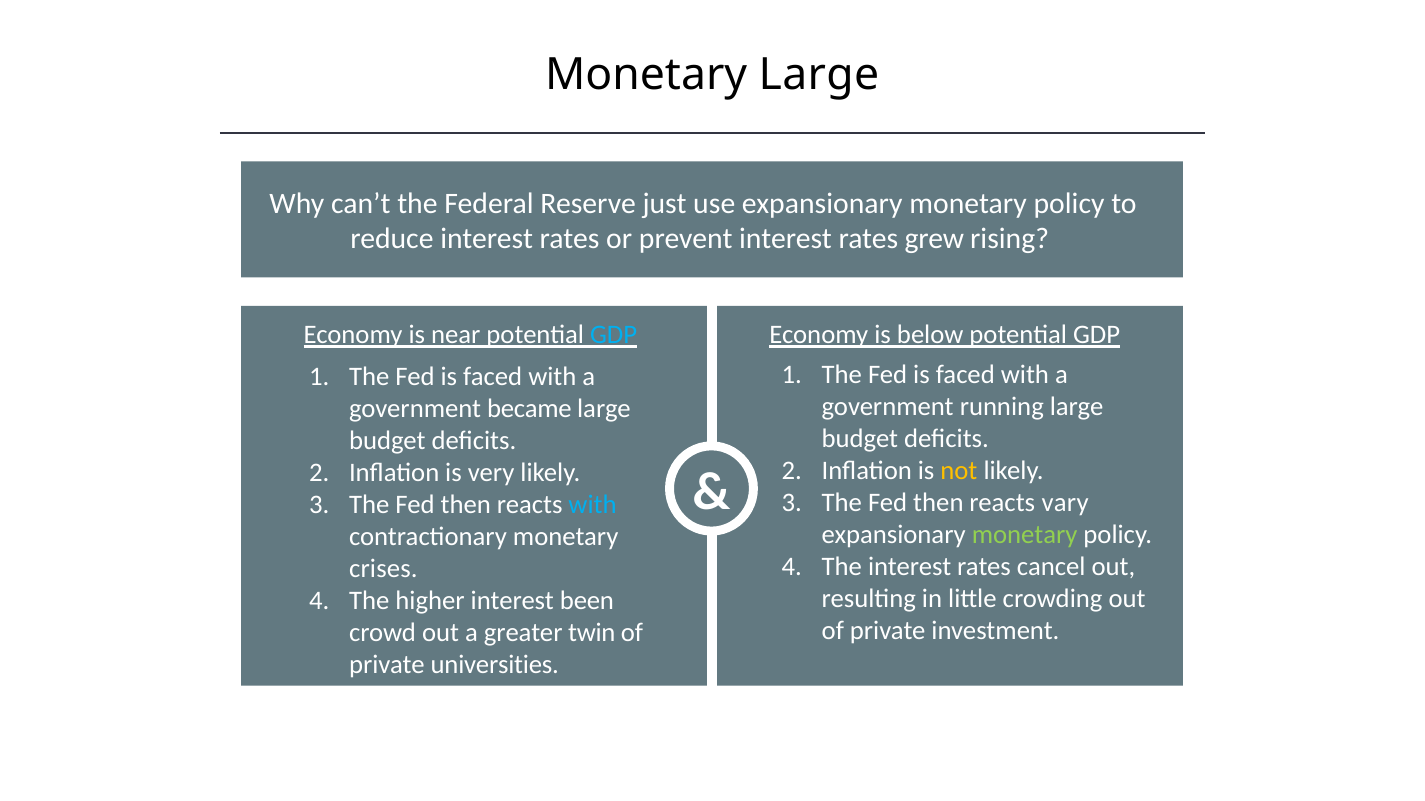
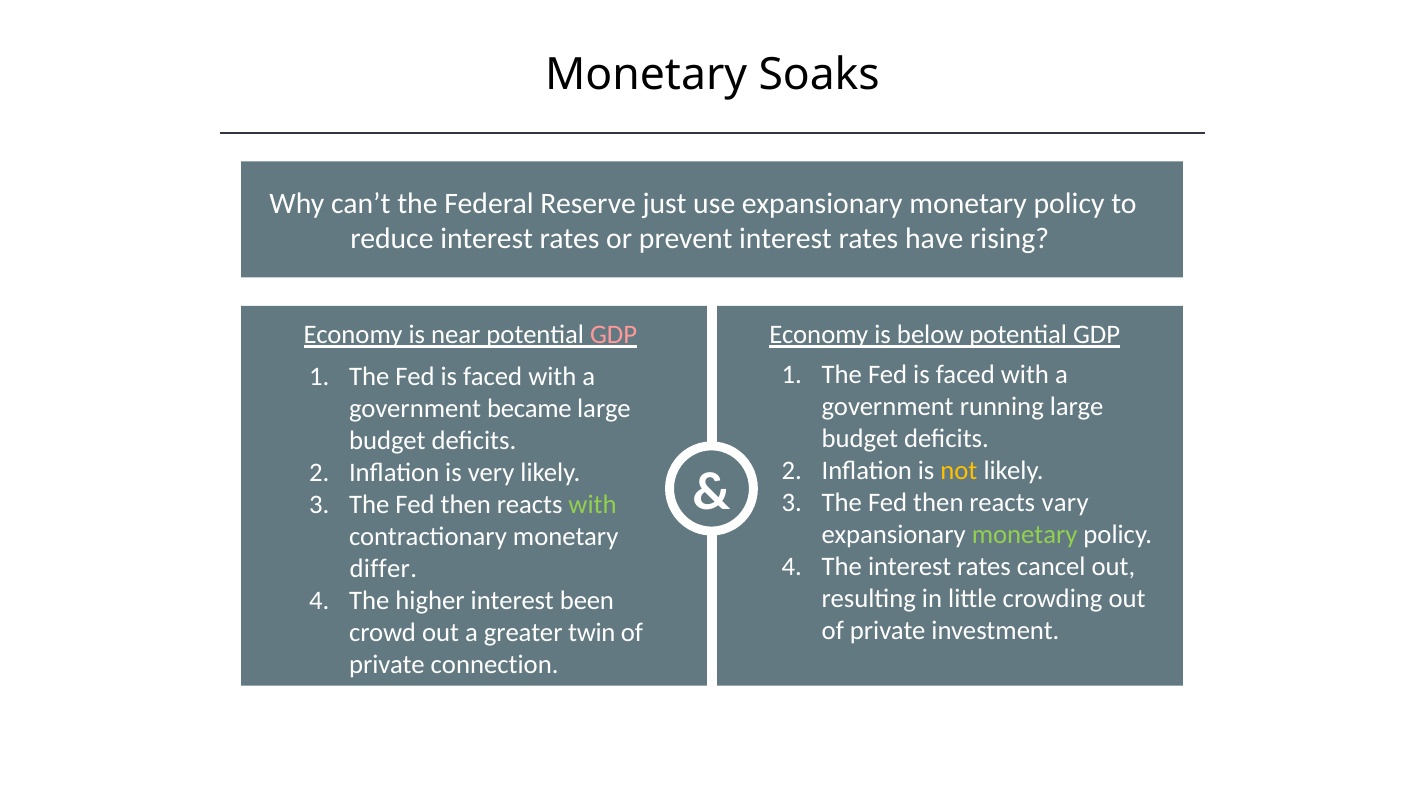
Monetary Large: Large -> Soaks (819, 75)
grew: grew -> have (934, 239)
GDP colour: light blue -> pink (614, 335)
with colour: light blue -> light green (593, 505)
crises: crises -> differ (383, 569)
universities: universities -> connection (495, 665)
